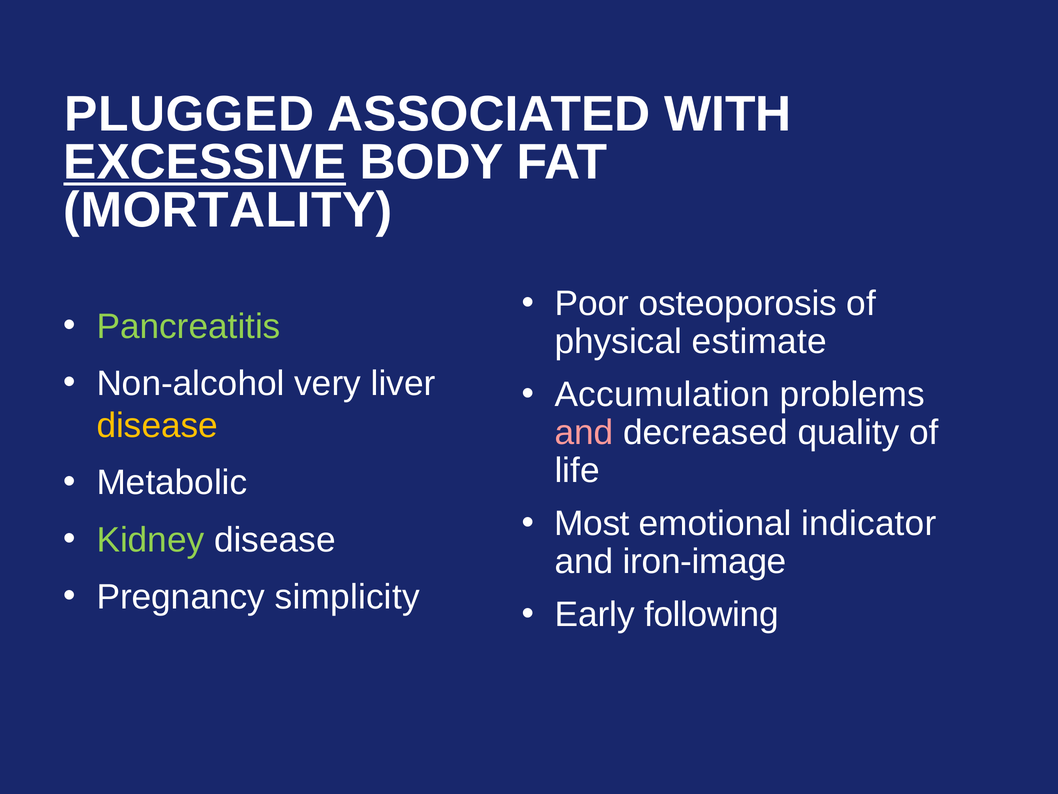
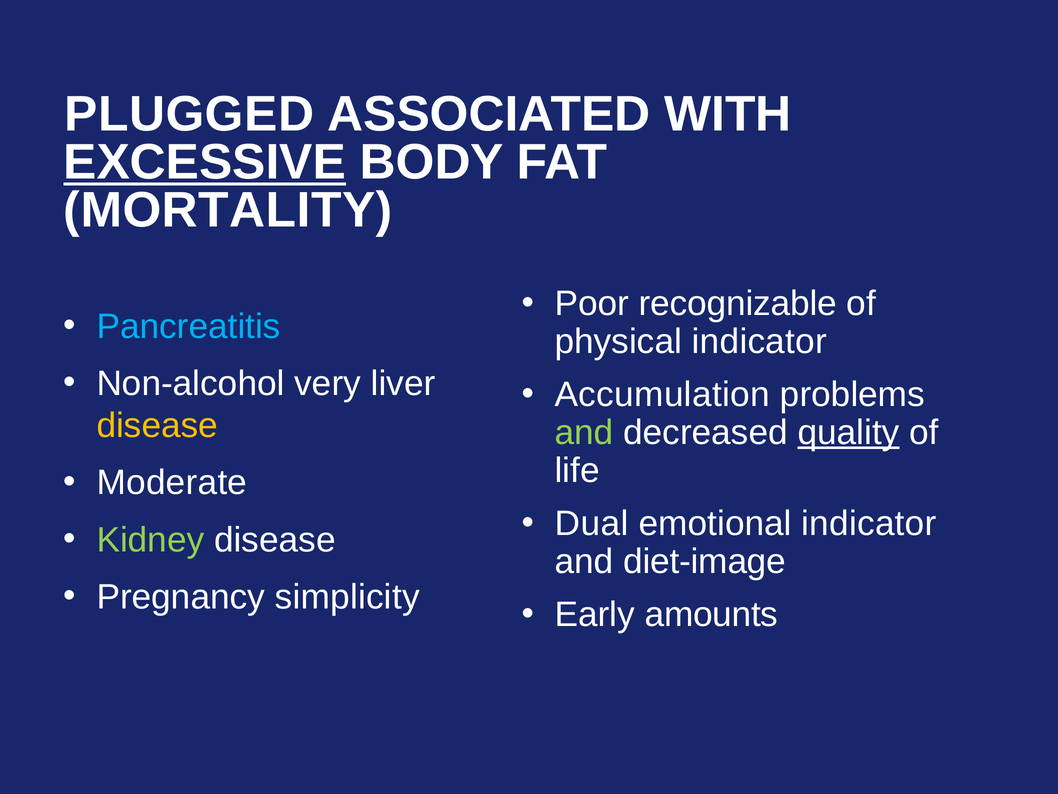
osteoporosis: osteoporosis -> recognizable (738, 303)
Pancreatitis colour: light green -> light blue (189, 326)
physical estimate: estimate -> indicator (759, 341)
and colour: pink -> light green (584, 432)
quality underline: none -> present (849, 432)
Metabolic: Metabolic -> Moderate (172, 483)
Most: Most -> Dual (592, 523)
iron-image: iron-image -> diet-image (705, 561)
following: following -> amounts (711, 614)
